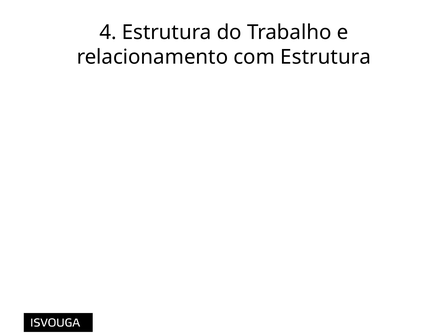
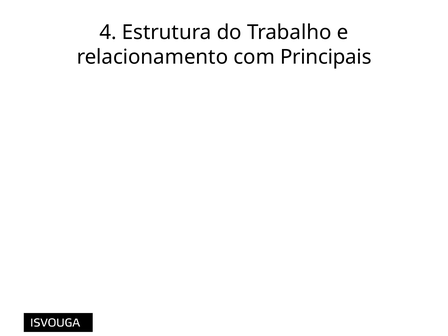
com Estrutura: Estrutura -> Principais (326, 57)
